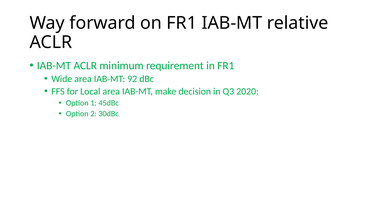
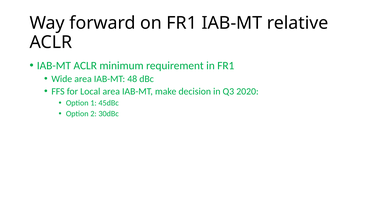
92: 92 -> 48 (132, 79)
